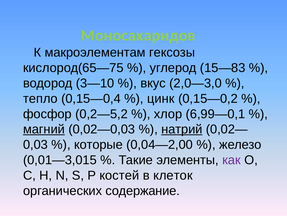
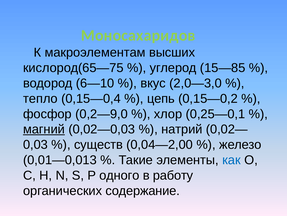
гексозы: гексозы -> высших (172, 52)
15—83: 15—83 -> 15—85 (223, 68)
3—10: 3—10 -> 6—10 (95, 83)
цинк: цинк -> цепь (161, 98)
0,2—5,2: 0,2—5,2 -> 0,2—9,0 (101, 114)
6,99—0,1: 6,99—0,1 -> 0,25—0,1 (215, 114)
натрий underline: present -> none (182, 129)
которые: которые -> существ (98, 144)
0,01—3,015: 0,01—3,015 -> 0,01—0,013 (60, 160)
как colour: purple -> blue (231, 160)
костей: костей -> одного (119, 175)
клеток: клеток -> работу (173, 175)
